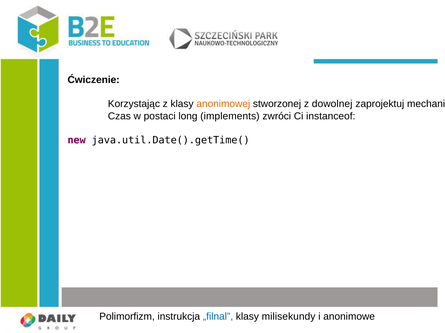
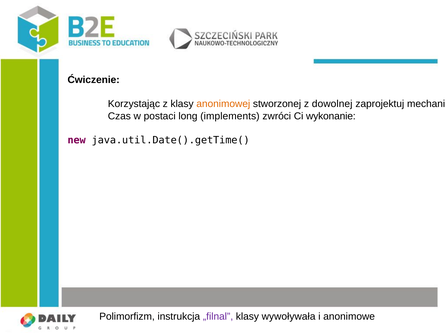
Ci instanceof: instanceof -> wykonanie (331, 116)
„filnal colour: blue -> purple (218, 317)
milisekundy: milisekundy -> wywoływała (289, 317)
